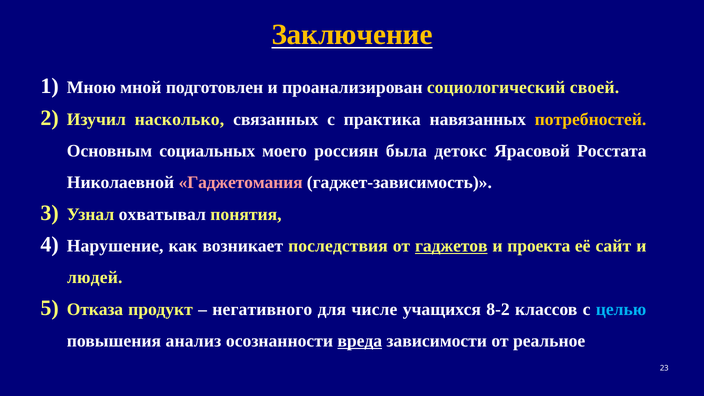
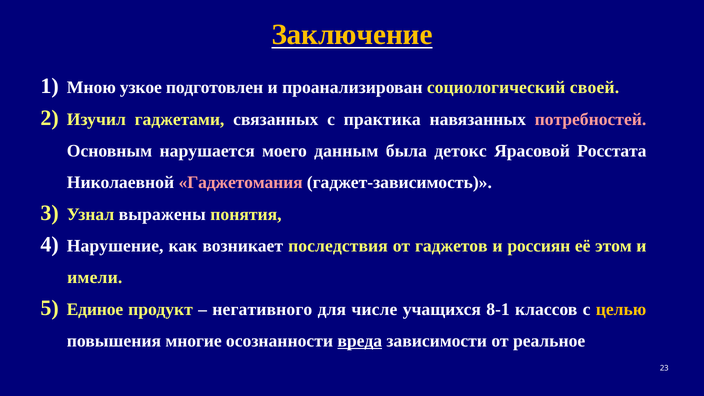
мной: мной -> узкое (141, 88)
насколько: насколько -> гаджетами (180, 119)
потребностей colour: yellow -> pink (591, 119)
социальных: социальных -> нарушается (207, 151)
россиян: россиян -> данным (346, 151)
охватывал: охватывал -> выражены (162, 214)
гаджетов underline: present -> none (451, 246)
проекта: проекта -> россиян (539, 246)
сайт: сайт -> этом (614, 246)
людей: людей -> имели (95, 278)
Отказа: Отказа -> Единое (95, 309)
8-2: 8-2 -> 8-1 (498, 309)
целью colour: light blue -> yellow (621, 309)
анализ: анализ -> многие (194, 341)
